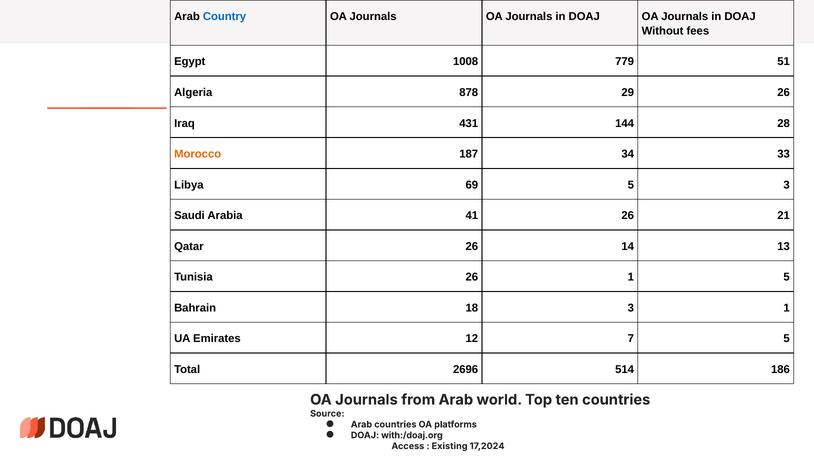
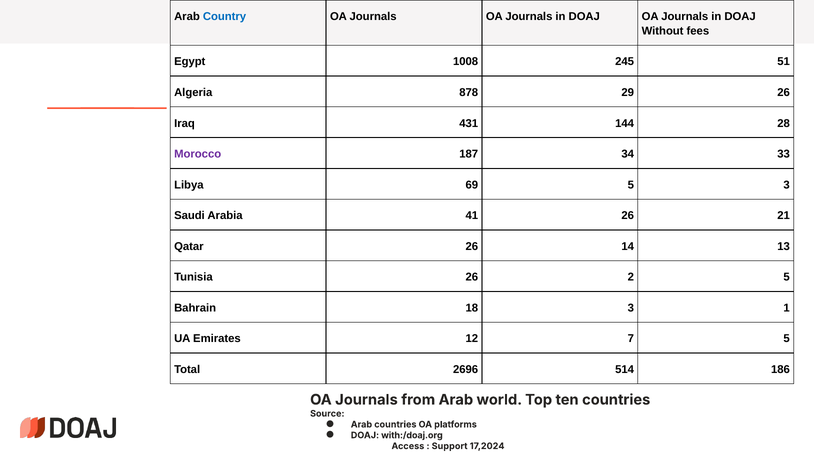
779: 779 -> 245 (625, 62)
Morocco colour: orange -> purple (198, 154)
26 1: 1 -> 2 (631, 277)
Existing: Existing -> Support (450, 446)
